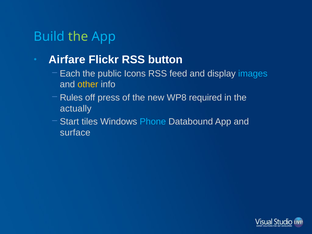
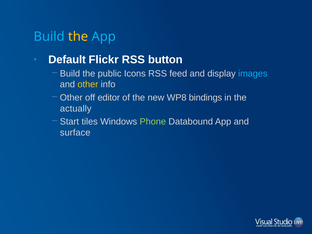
the colour: light green -> yellow (78, 37)
Airfare: Airfare -> Default (67, 60)
Each: Each -> Build (70, 73)
Rules: Rules -> Other (71, 98)
press: press -> editor (109, 98)
required: required -> bindings (205, 98)
Phone colour: light blue -> light green (153, 122)
